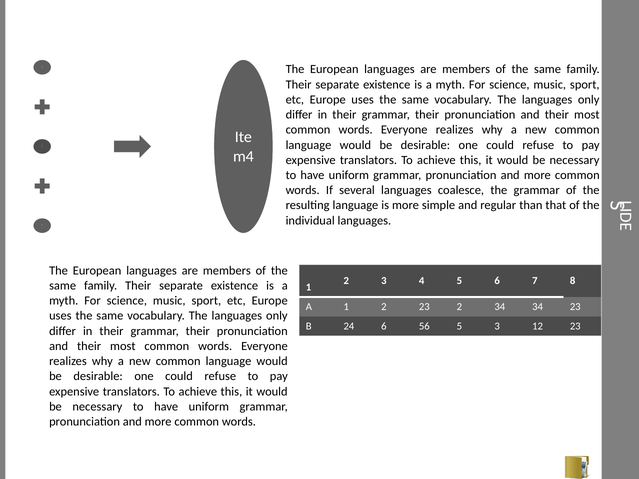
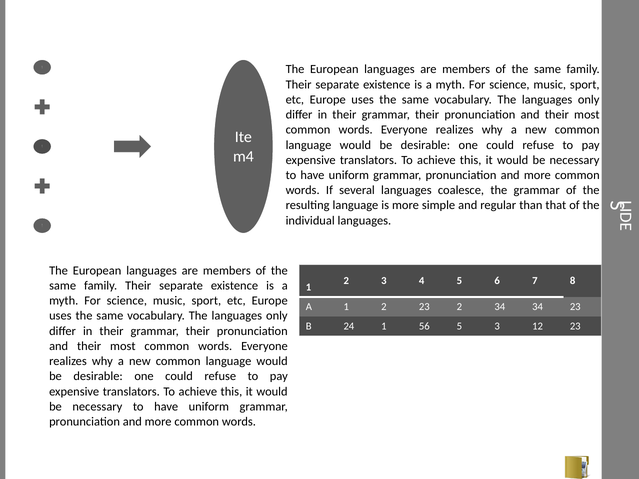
24 6: 6 -> 1 (384, 326)
